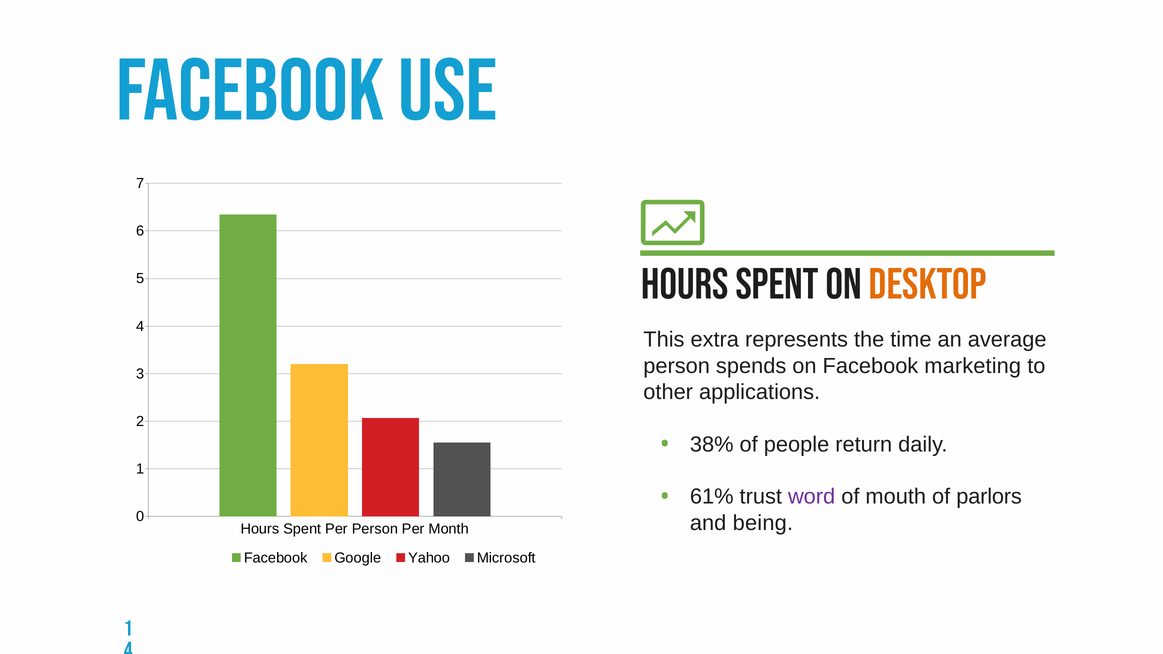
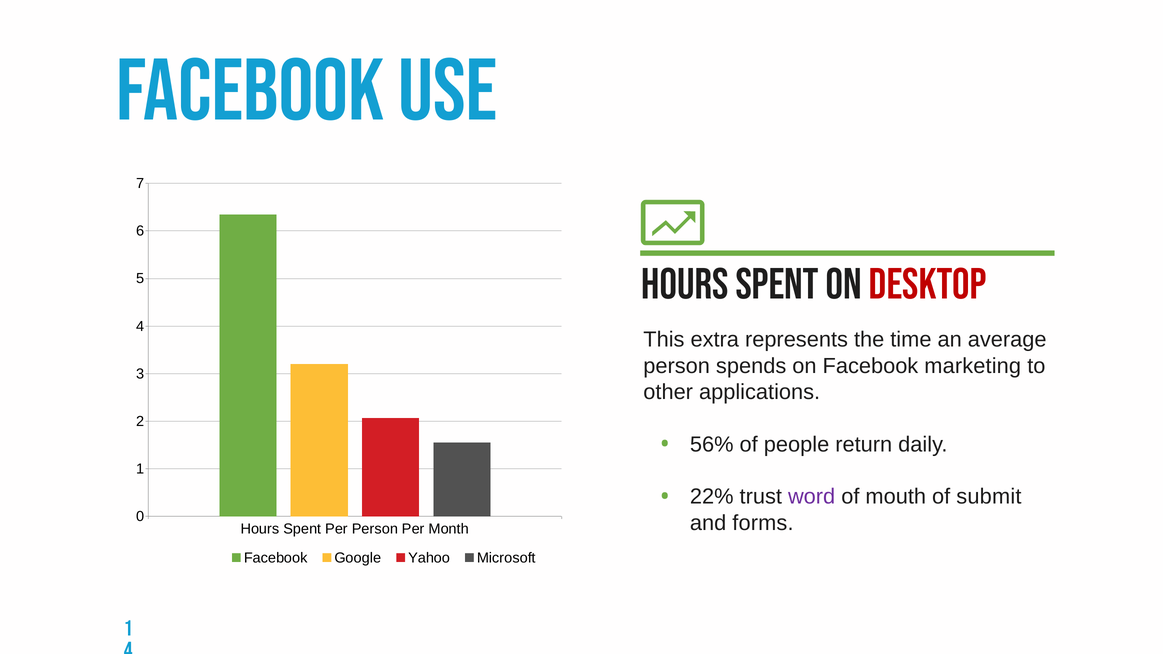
desktop colour: orange -> red (928, 284)
38%: 38% -> 56% (712, 445)
61%: 61% -> 22% (712, 497)
parlors: parlors -> submit (989, 497)
being: being -> forms (763, 523)
